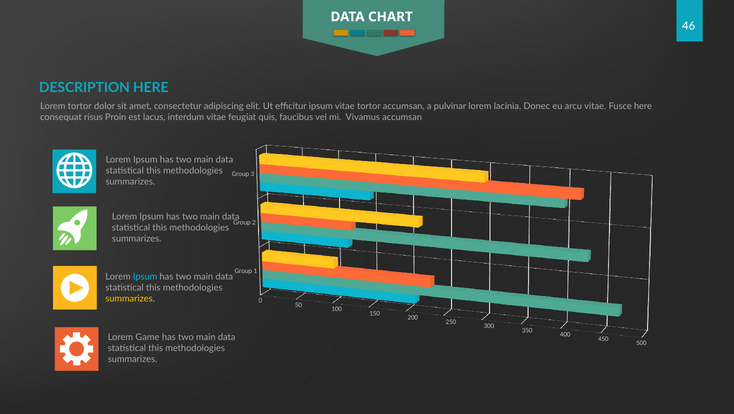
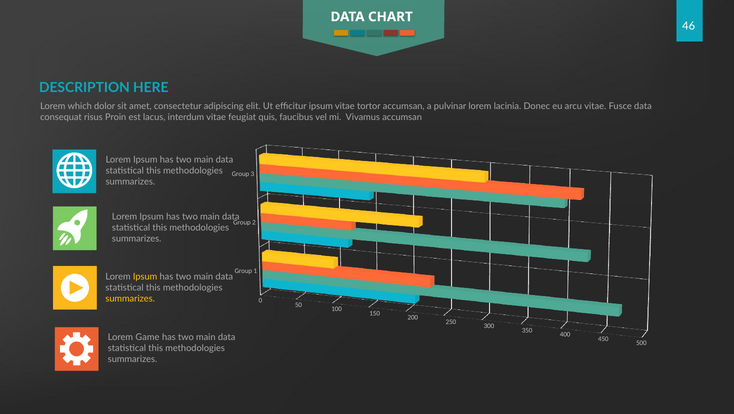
Lorem tortor: tortor -> which (80, 106)
Fusce here: here -> data (643, 106)
Ipsum colour: light blue -> yellow (145, 277)
